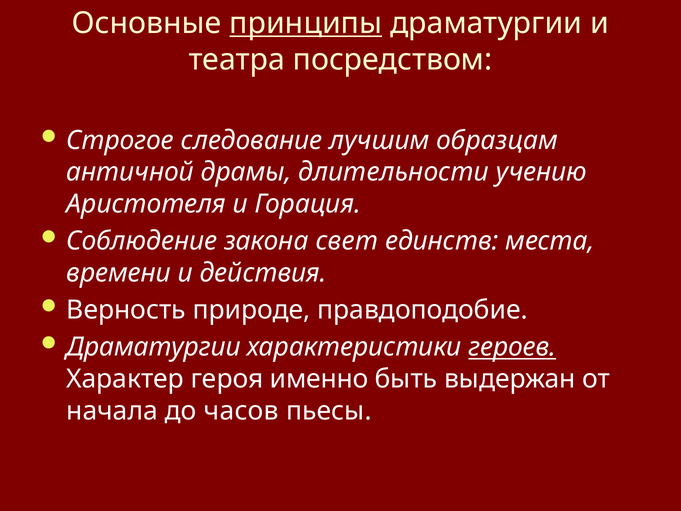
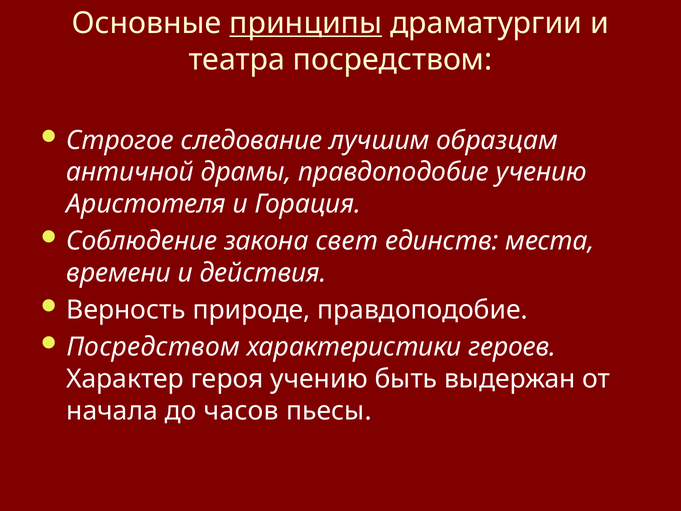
драмы длительности: длительности -> правдоподобие (394, 172)
Драматургии: Драматургии -> Посредством (153, 347)
героев underline: present -> none (512, 347)
героя именно: именно -> учению (319, 379)
